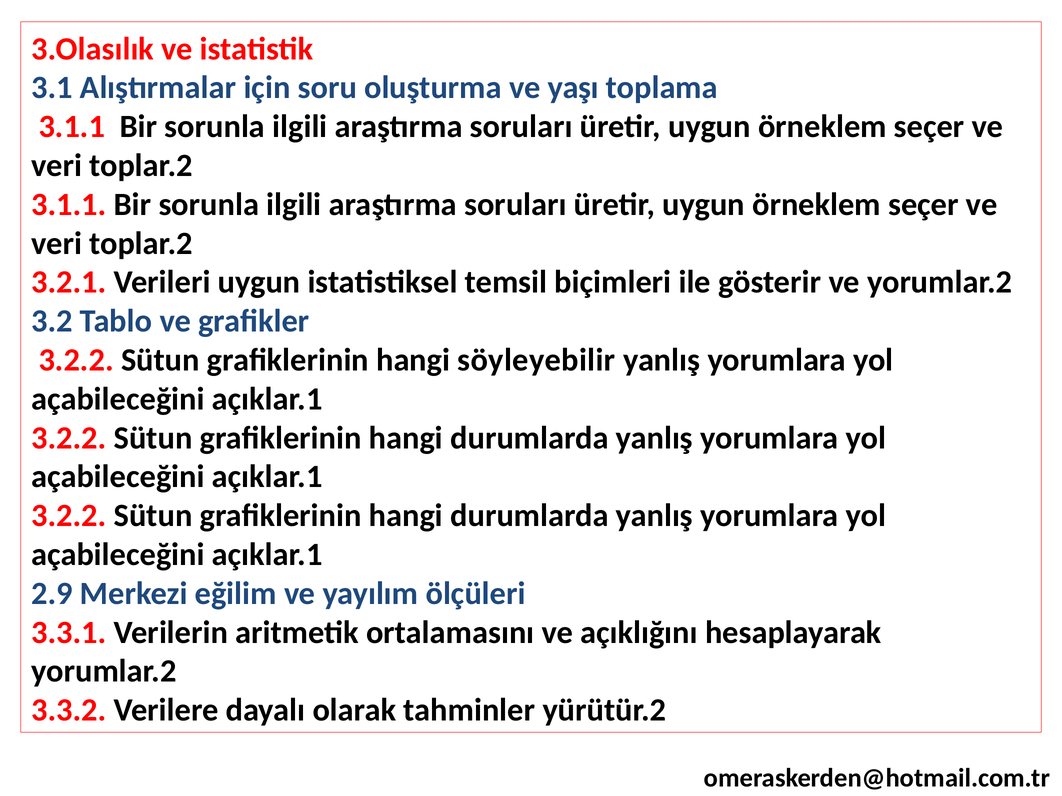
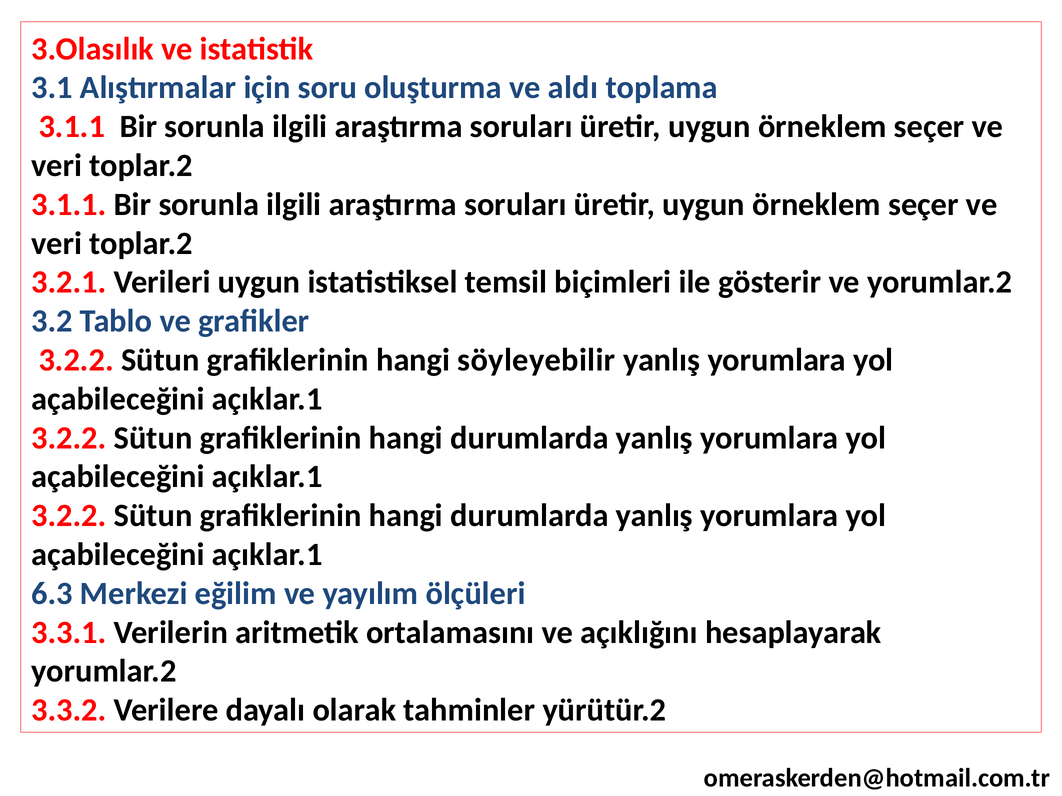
yaşı: yaşı -> aldı (573, 88)
2.9: 2.9 -> 6.3 (52, 594)
